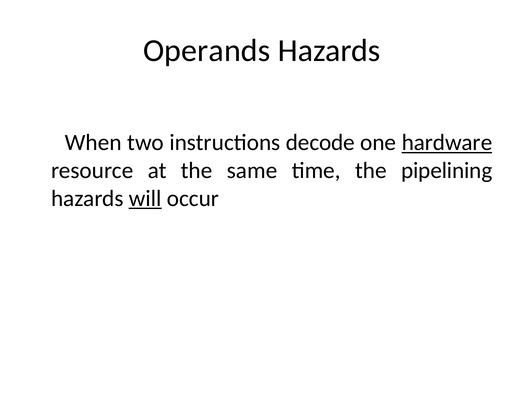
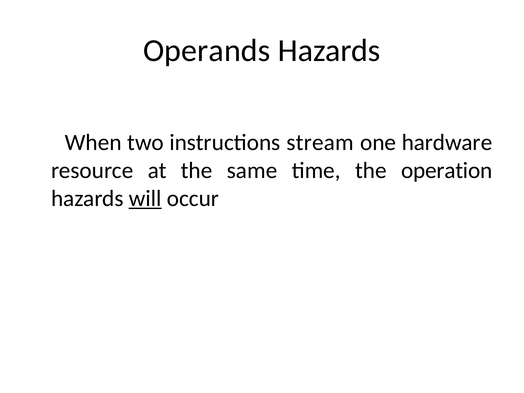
decode: decode -> stream (320, 143)
hardware underline: present -> none (447, 143)
pipelining: pipelining -> operation (447, 170)
